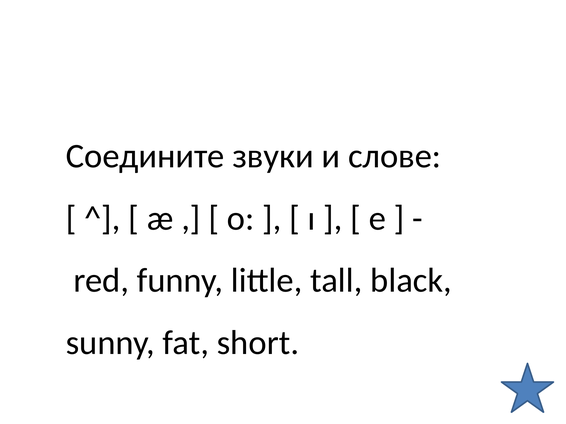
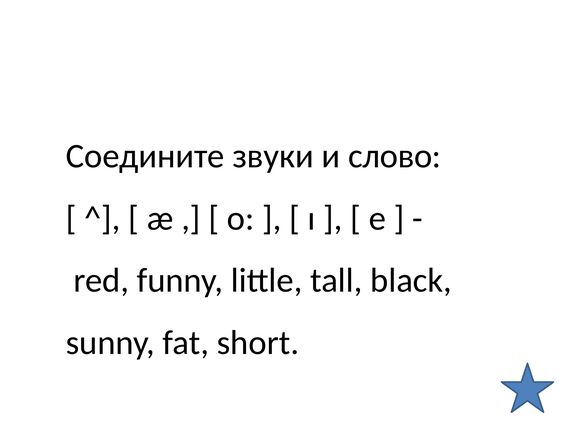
слове: слове -> слово (395, 156)
